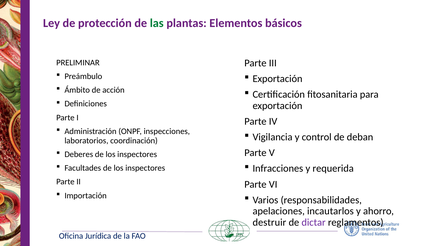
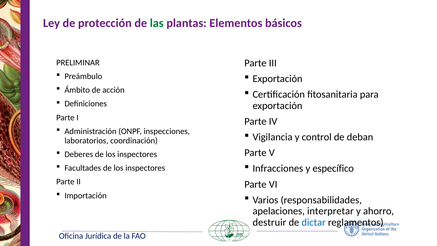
requerida: requerida -> específico (333, 168)
incautarlos: incautarlos -> interpretar (330, 211)
dictar colour: purple -> blue (314, 222)
